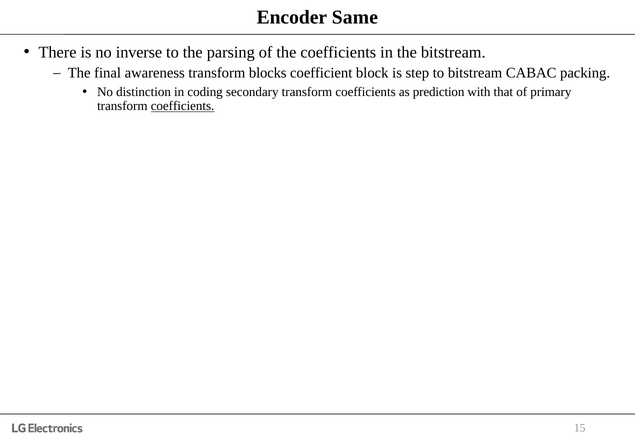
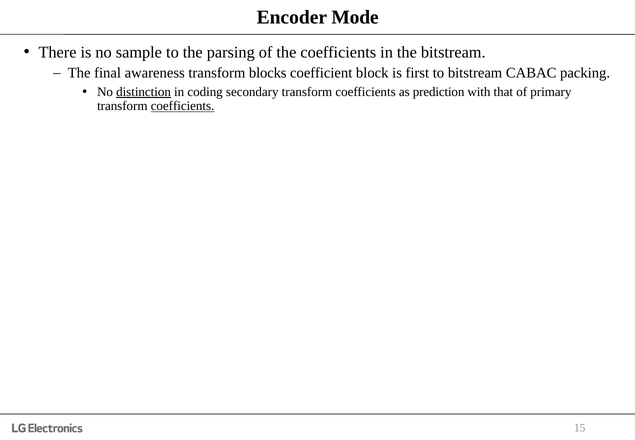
Same: Same -> Mode (355, 17)
inverse: inverse -> sample (139, 52)
step: step -> first (417, 73)
distinction underline: none -> present (144, 92)
